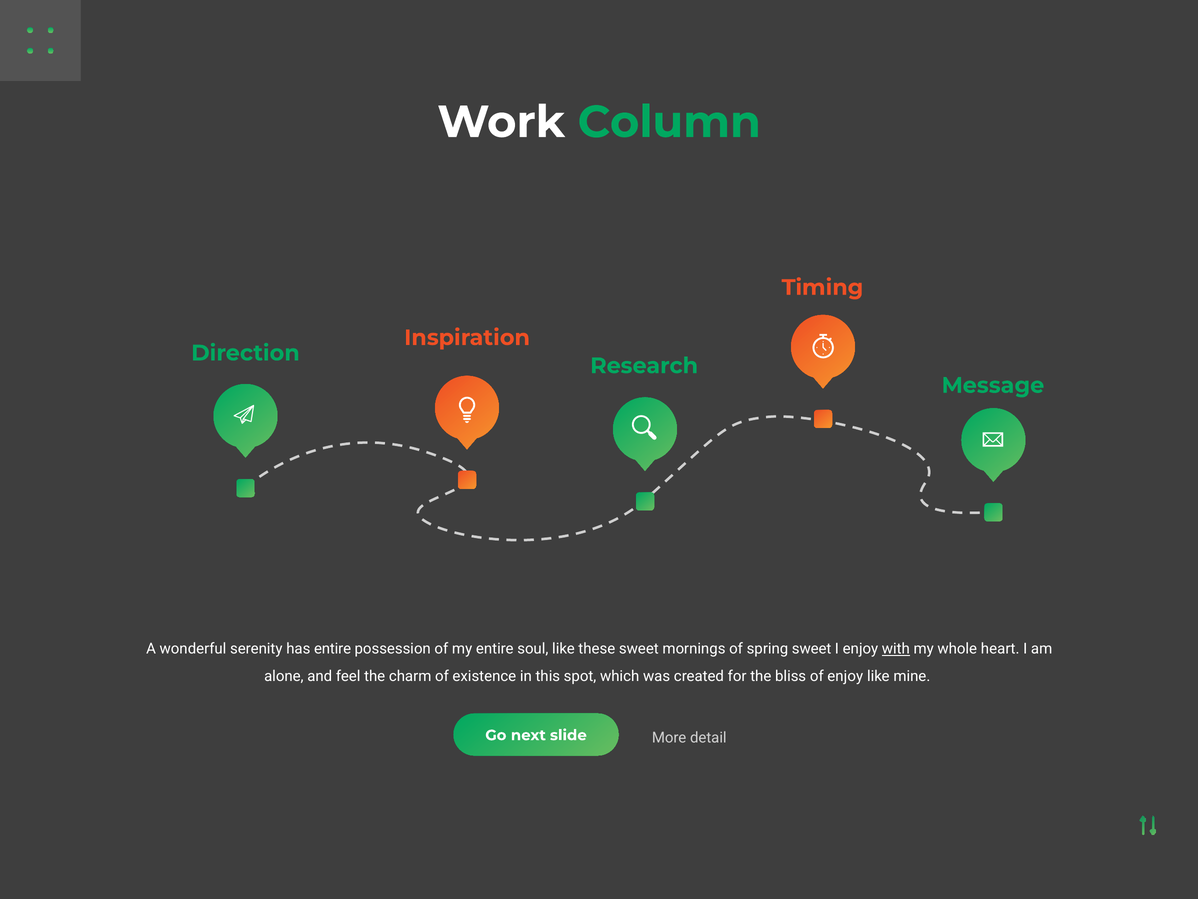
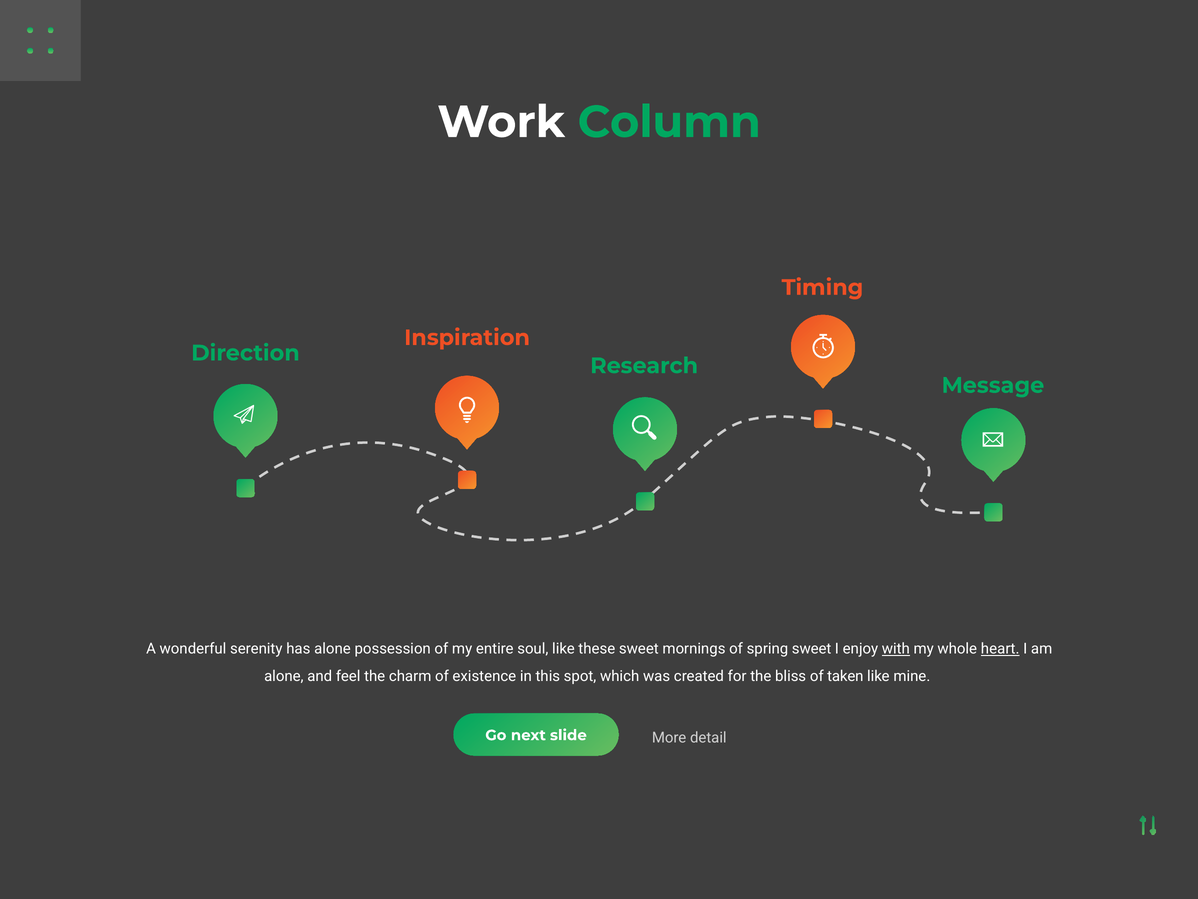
has entire: entire -> alone (332, 649)
heart underline: none -> present (1000, 649)
of enjoy: enjoy -> taken (845, 676)
